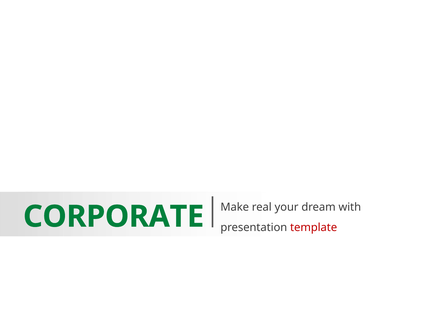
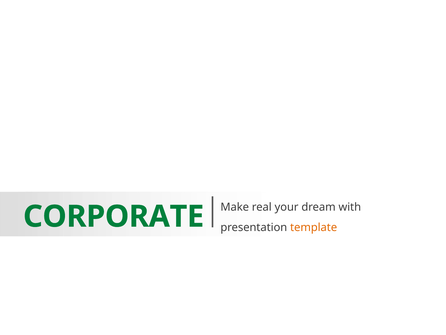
template colour: red -> orange (314, 227)
